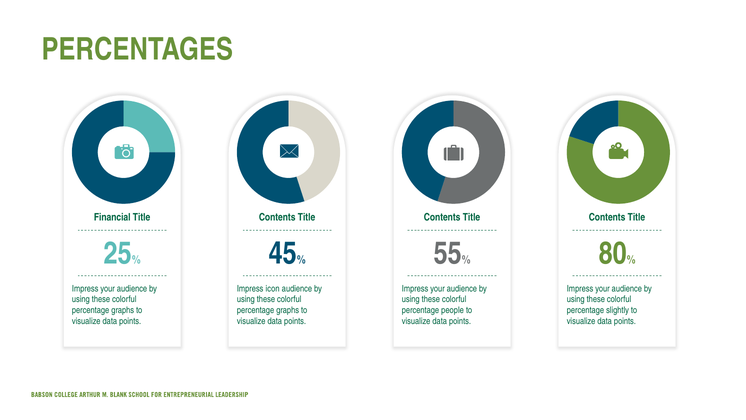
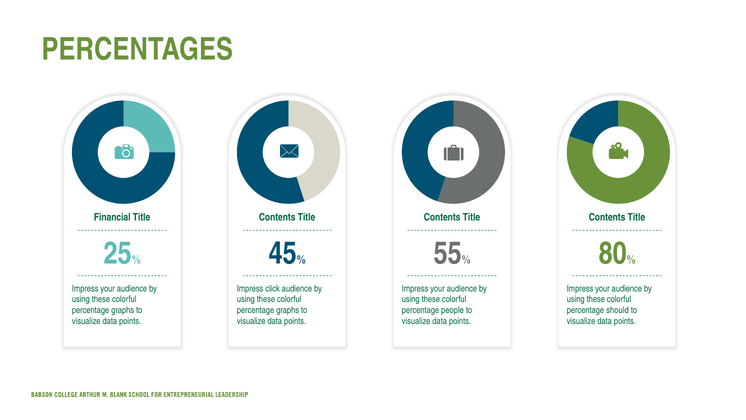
icon: icon -> click (273, 288)
slightly: slightly -> should (617, 310)
